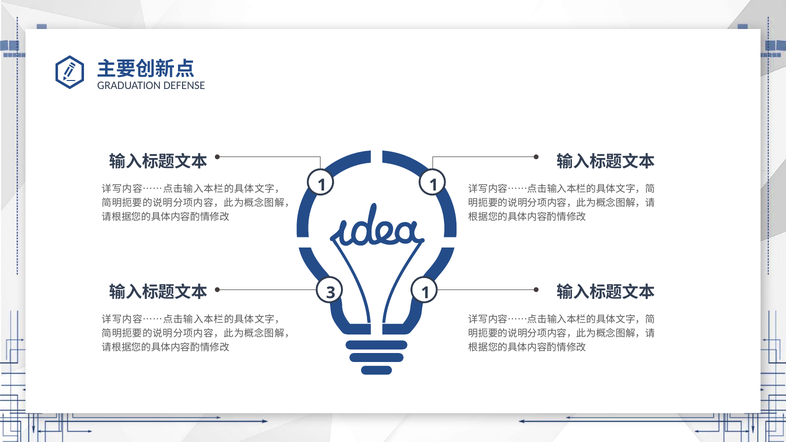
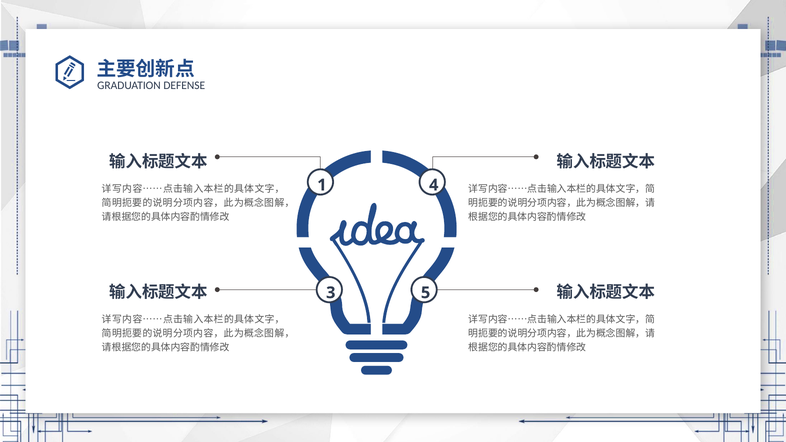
1 1: 1 -> 4 (434, 185)
3 1: 1 -> 5 (426, 293)
